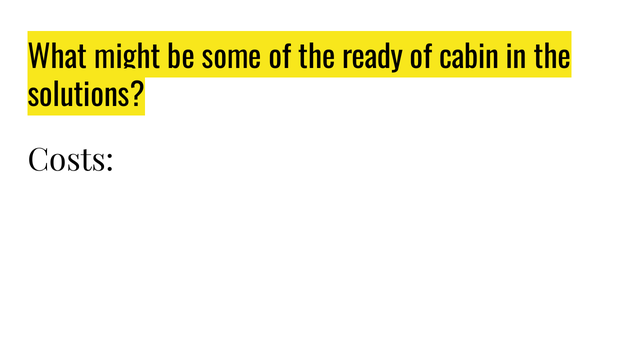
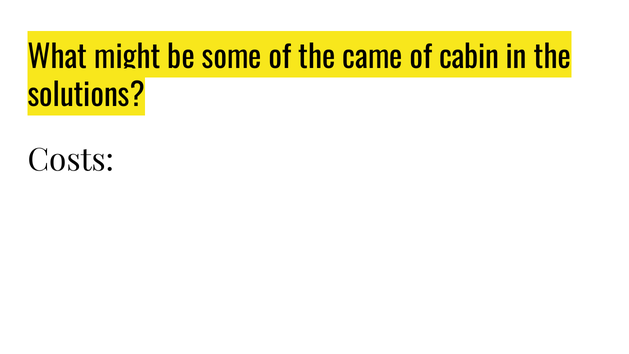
ready: ready -> came (373, 58)
